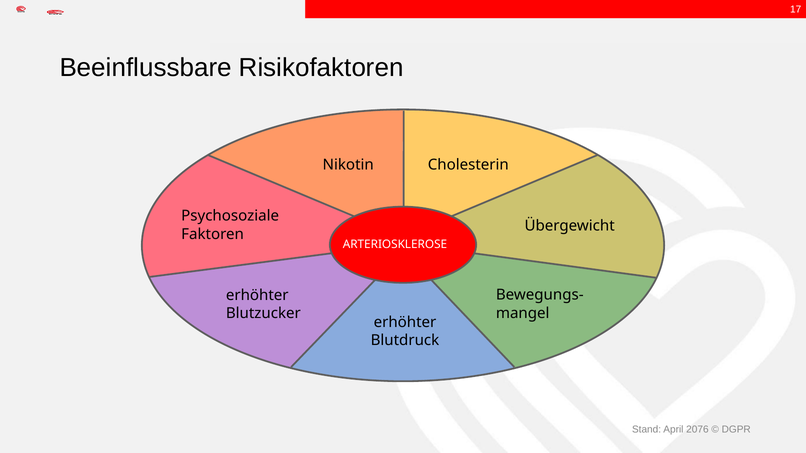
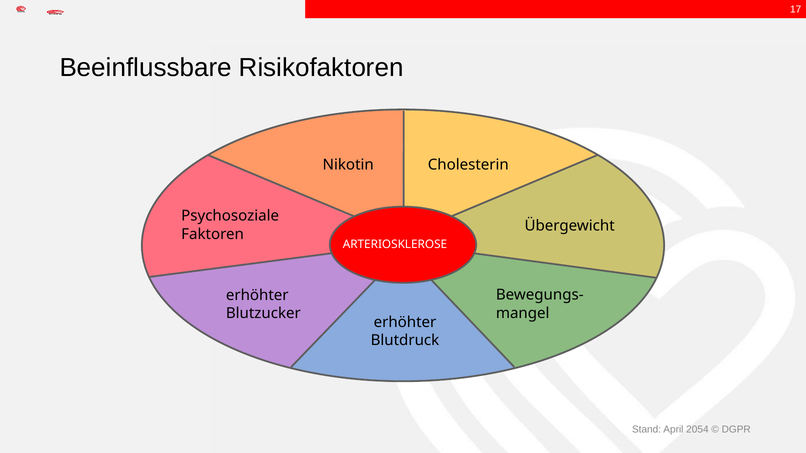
2076: 2076 -> 2054 (697, 430)
